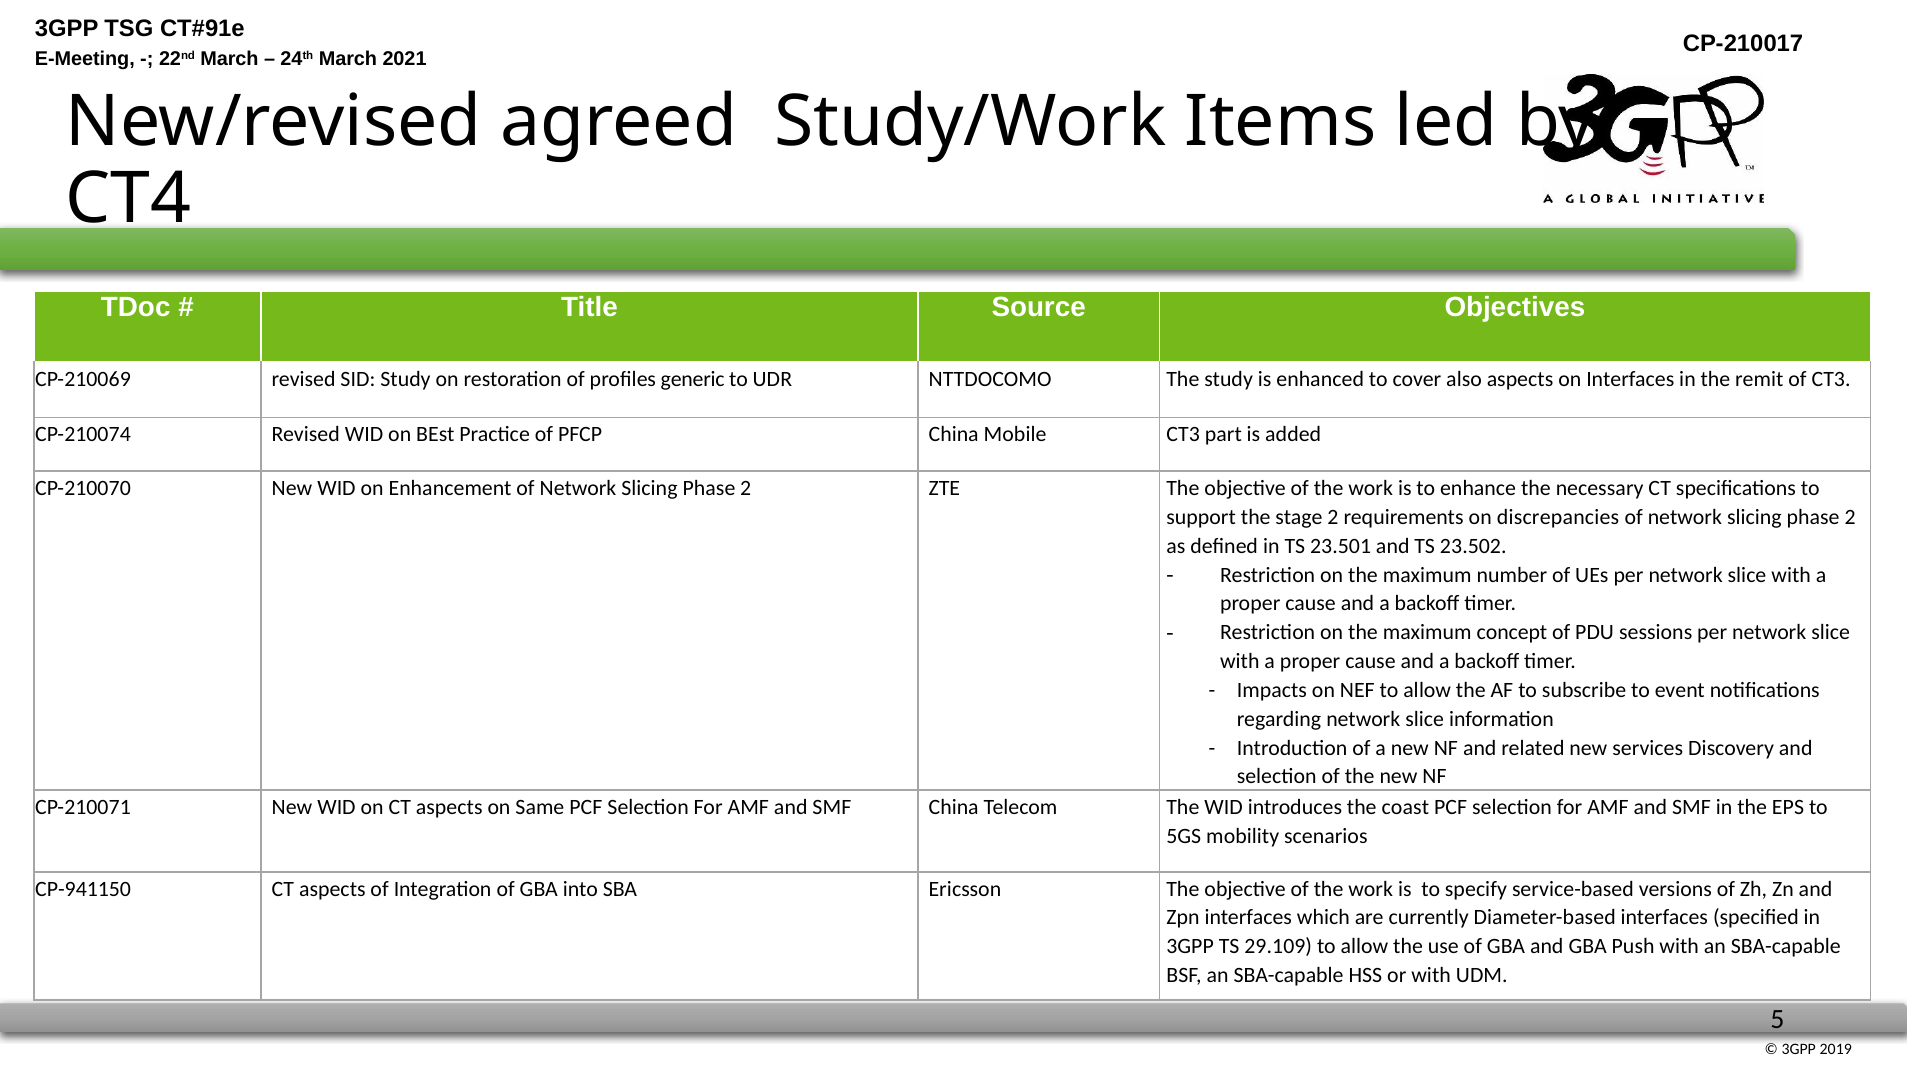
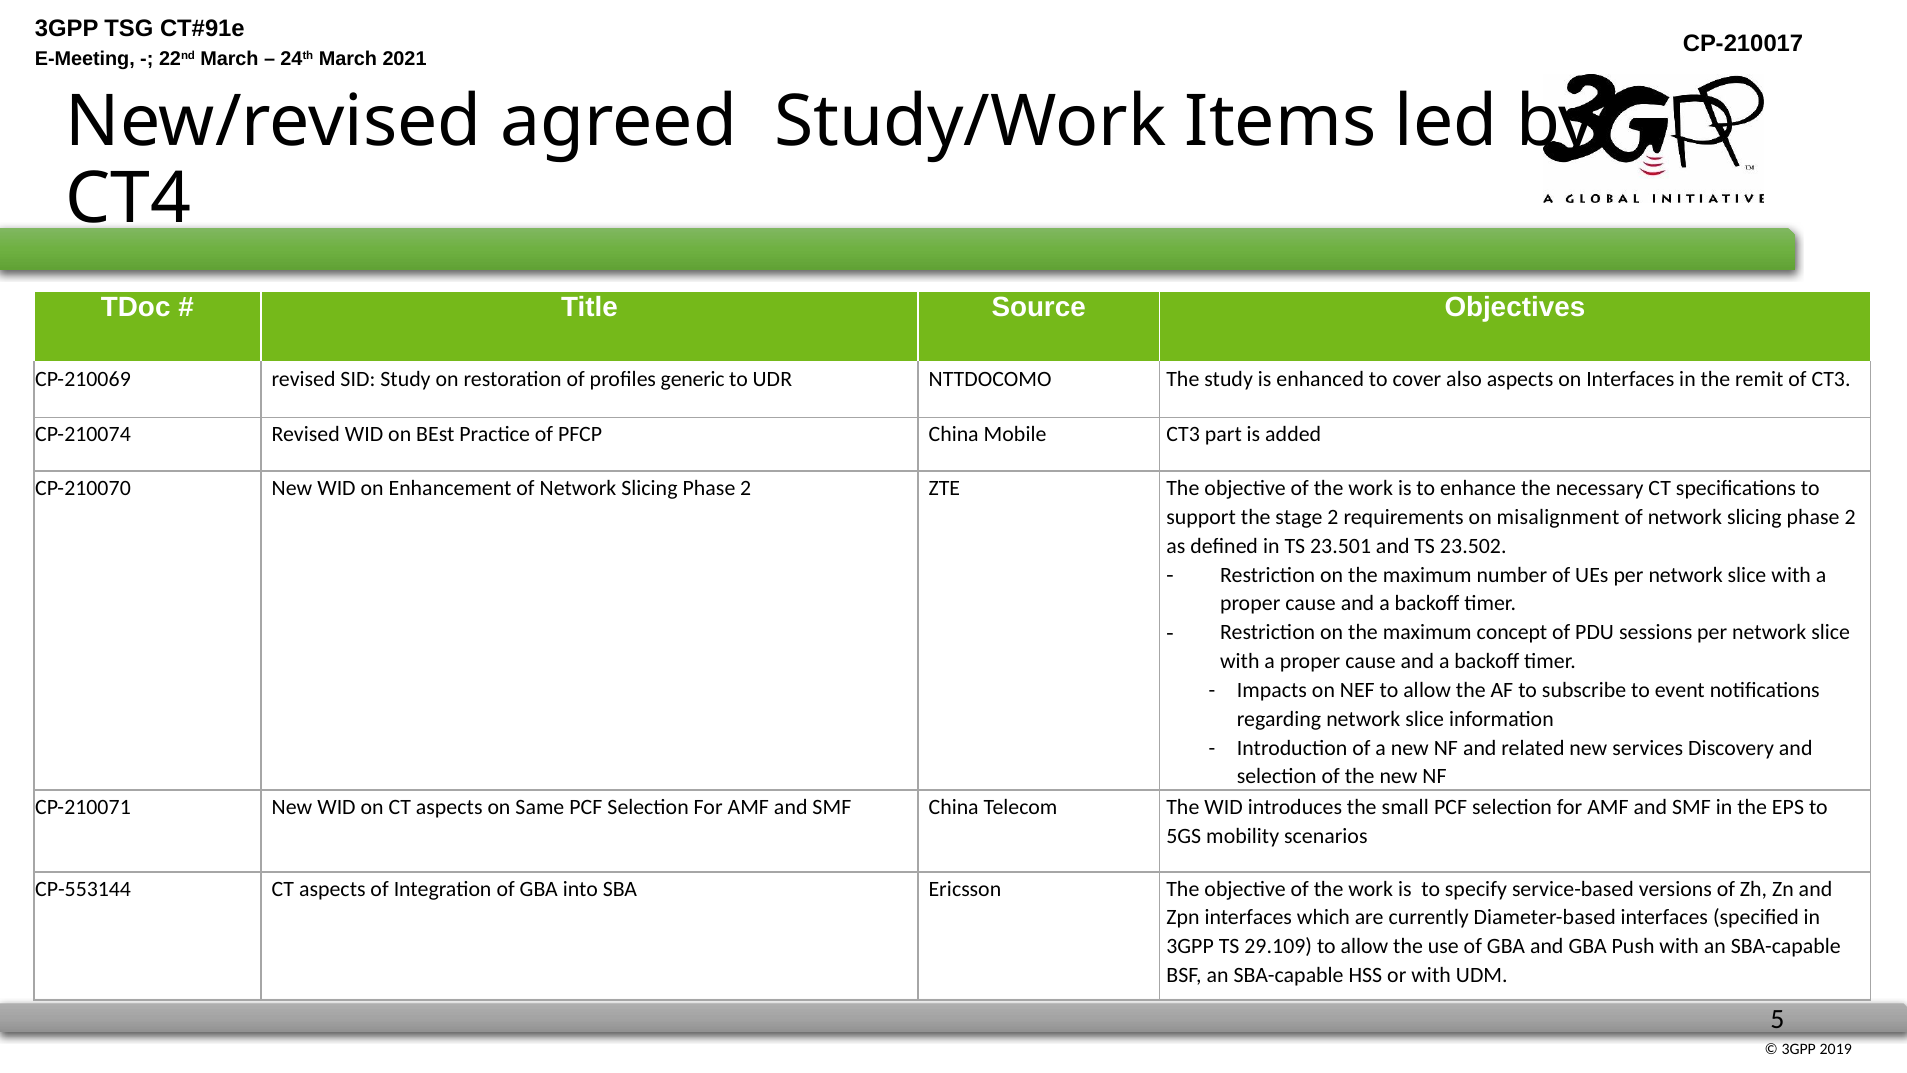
discrepancies: discrepancies -> misalignment (1558, 517)
coast: coast -> small (1405, 807)
CP-941150: CP-941150 -> CP-553144 (83, 889)
